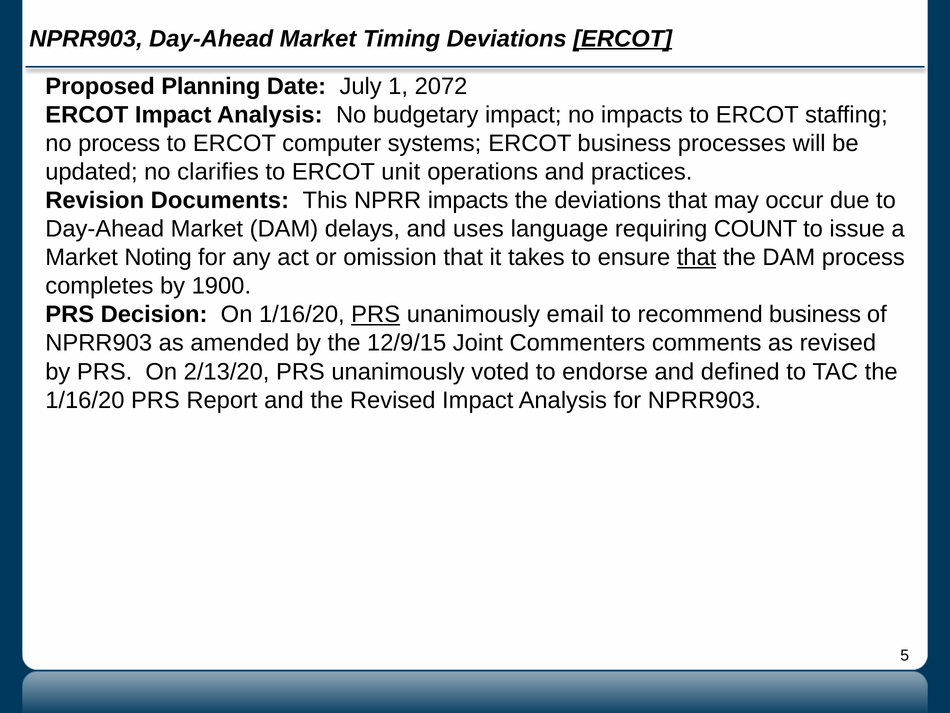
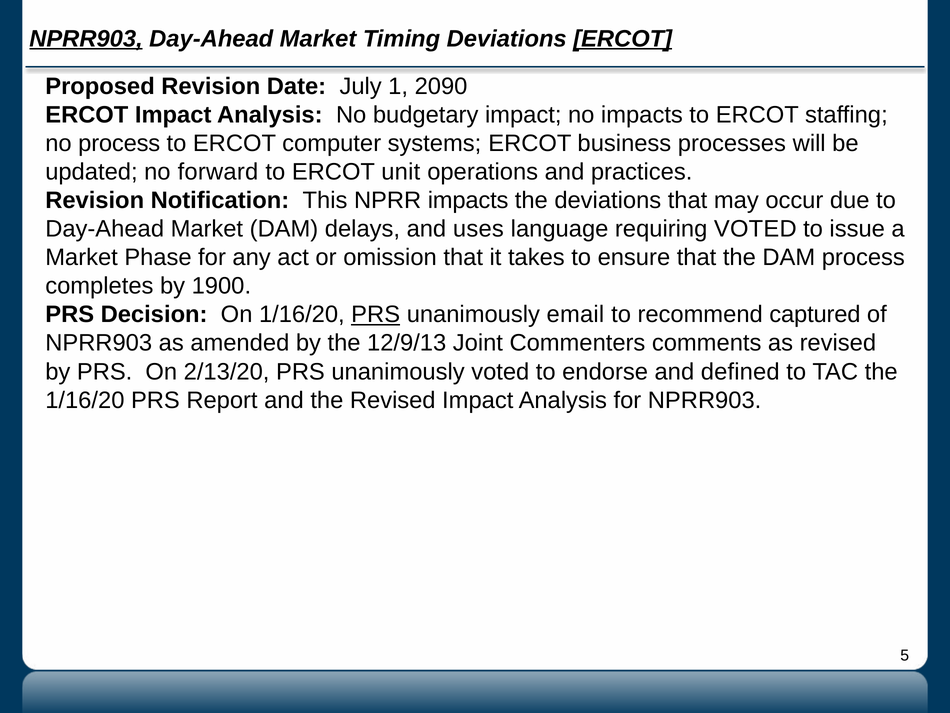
NPRR903 underline: none -> present (86, 39)
Proposed Planning: Planning -> Revision (211, 86)
2072: 2072 -> 2090 (441, 86)
clarifies: clarifies -> forward (218, 172)
Documents: Documents -> Notification (220, 200)
requiring COUNT: COUNT -> VOTED (755, 229)
Noting: Noting -> Phase (158, 257)
that underline: present -> none (697, 257)
recommend business: business -> captured (815, 314)
12/9/15: 12/9/15 -> 12/9/13 (407, 343)
